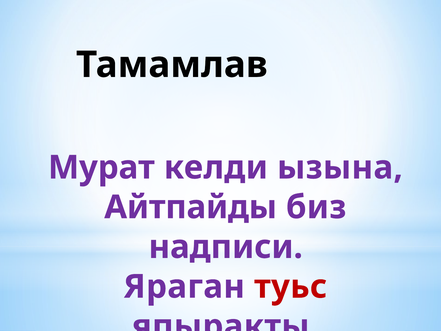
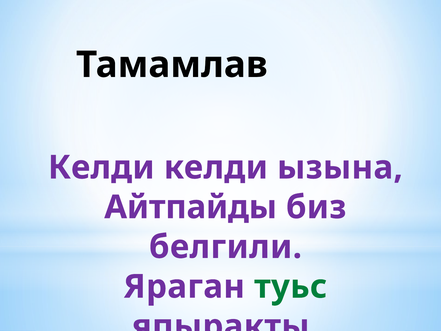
Мурат: Мурат -> Келди (101, 167)
надписи: надписи -> белгили (225, 247)
туьс colour: red -> green (291, 287)
